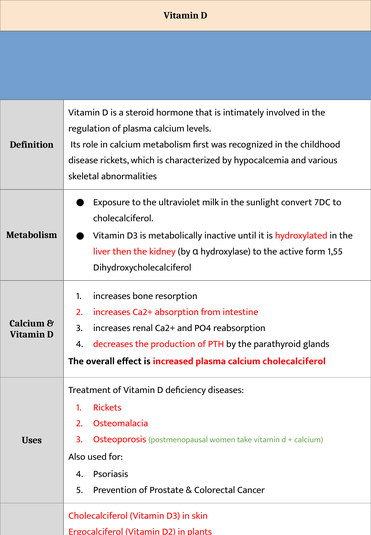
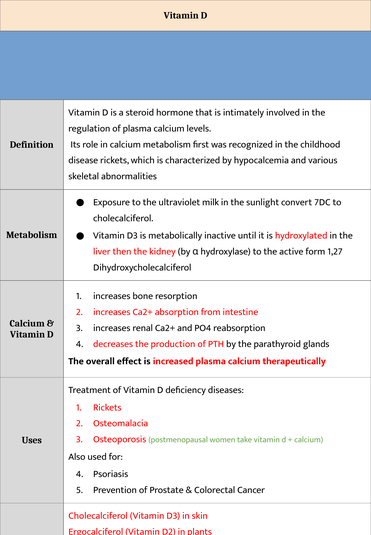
1,55: 1,55 -> 1,27 (335, 252)
calcium cholecalciferol: cholecalciferol -> therapeutically (294, 362)
